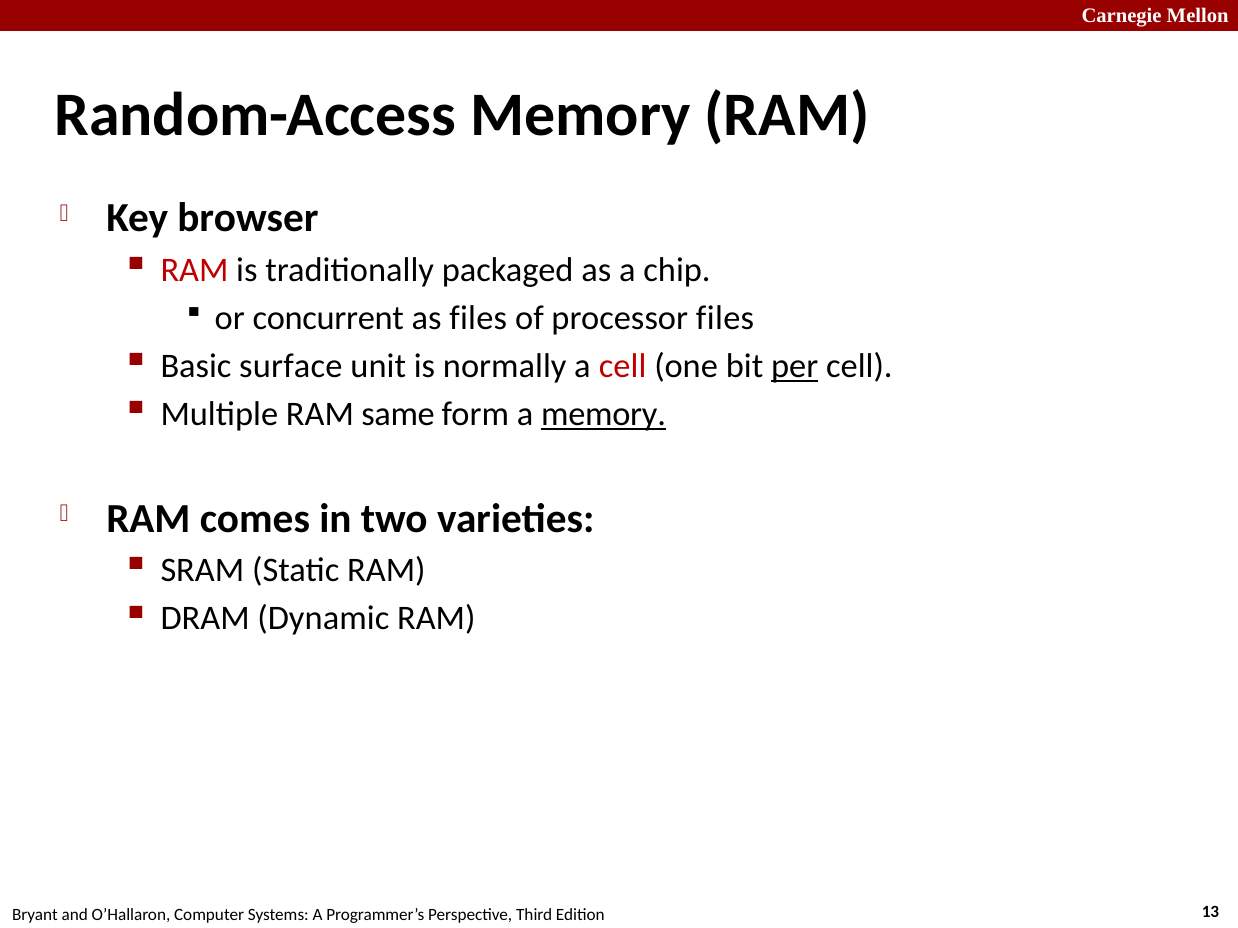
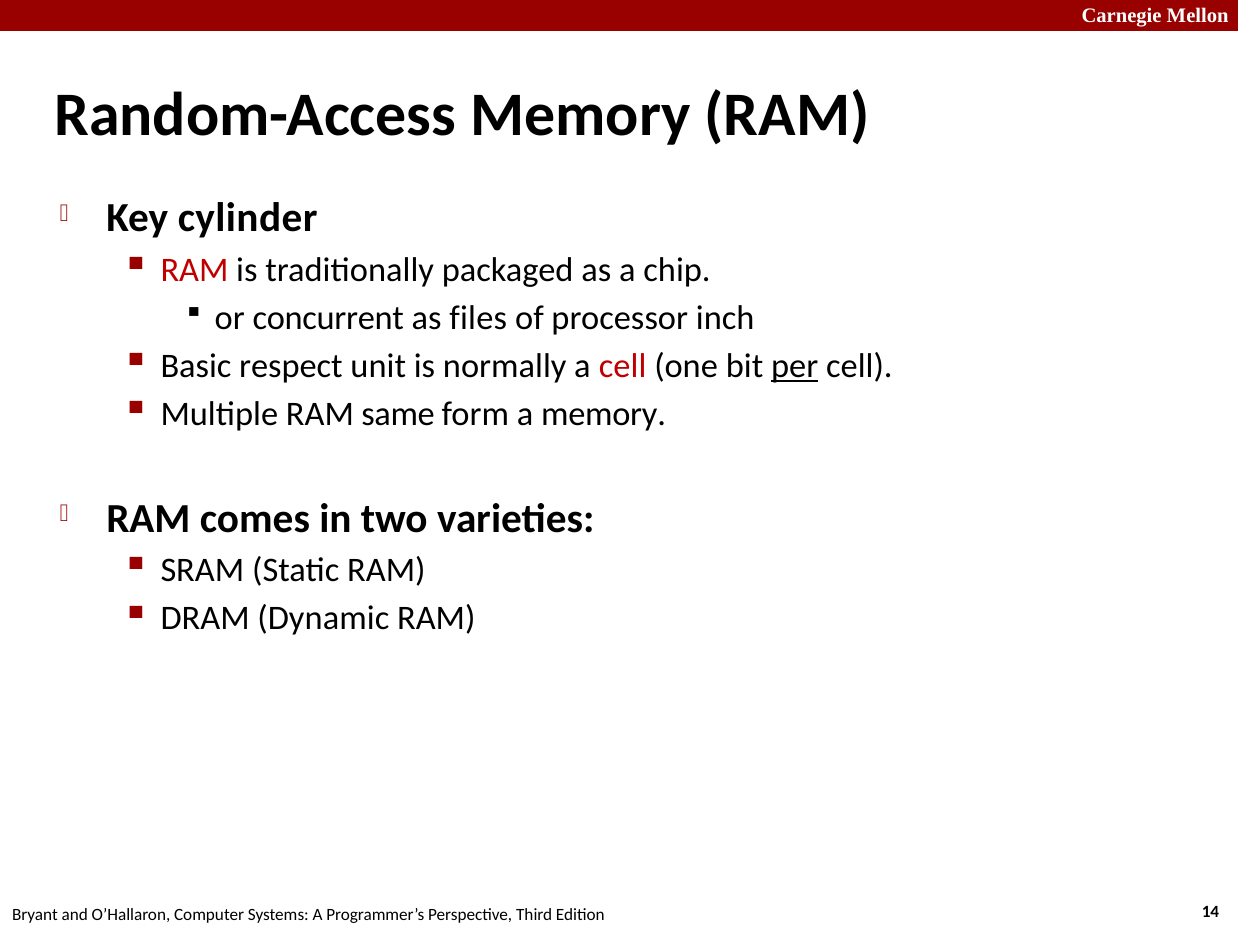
browser: browser -> cylinder (248, 218)
processor files: files -> inch (725, 318)
surface: surface -> respect (291, 366)
memory underline: present -> none (604, 414)
13: 13 -> 14 (1210, 913)
